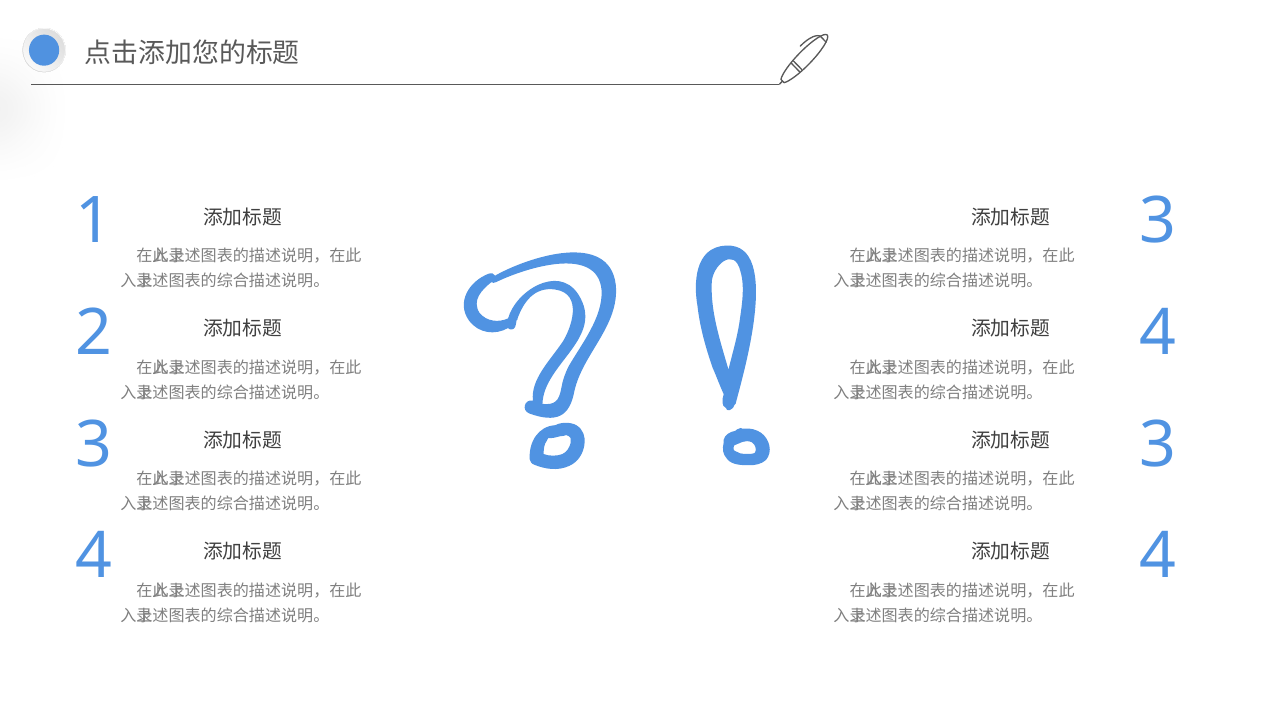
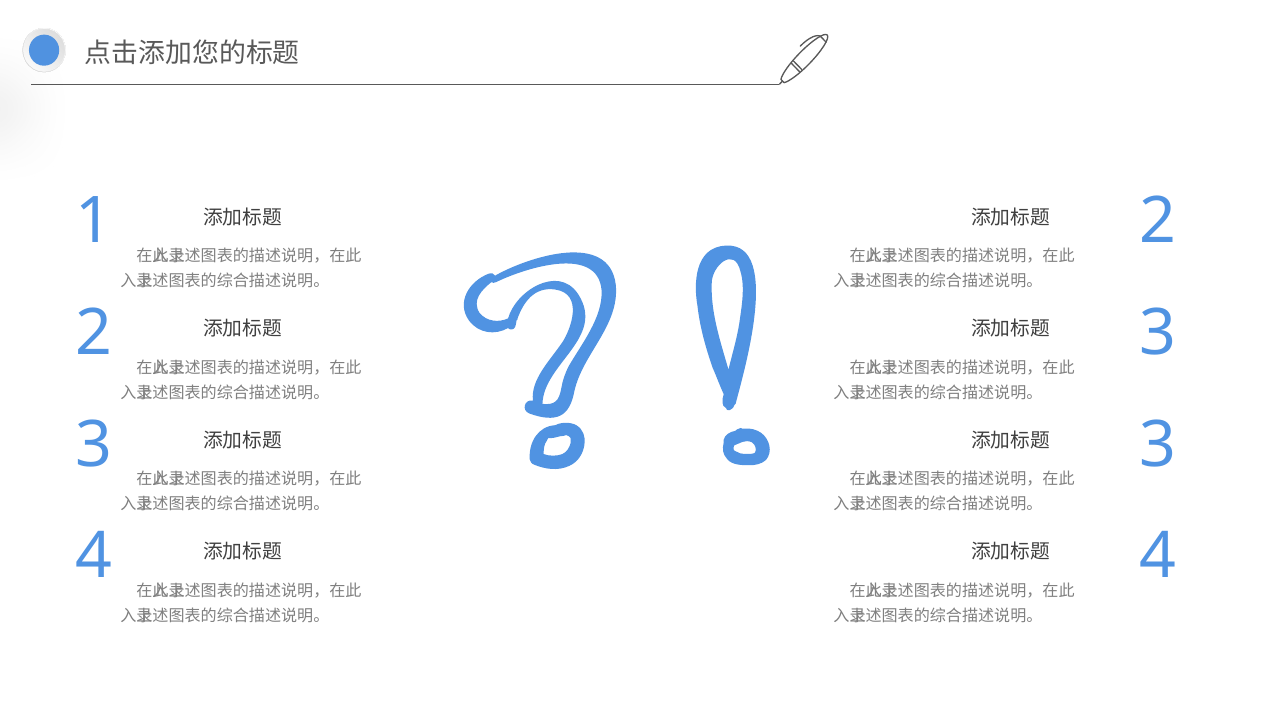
3: 3 -> 2 (1158, 222)
4: 4 -> 3 (1158, 333)
